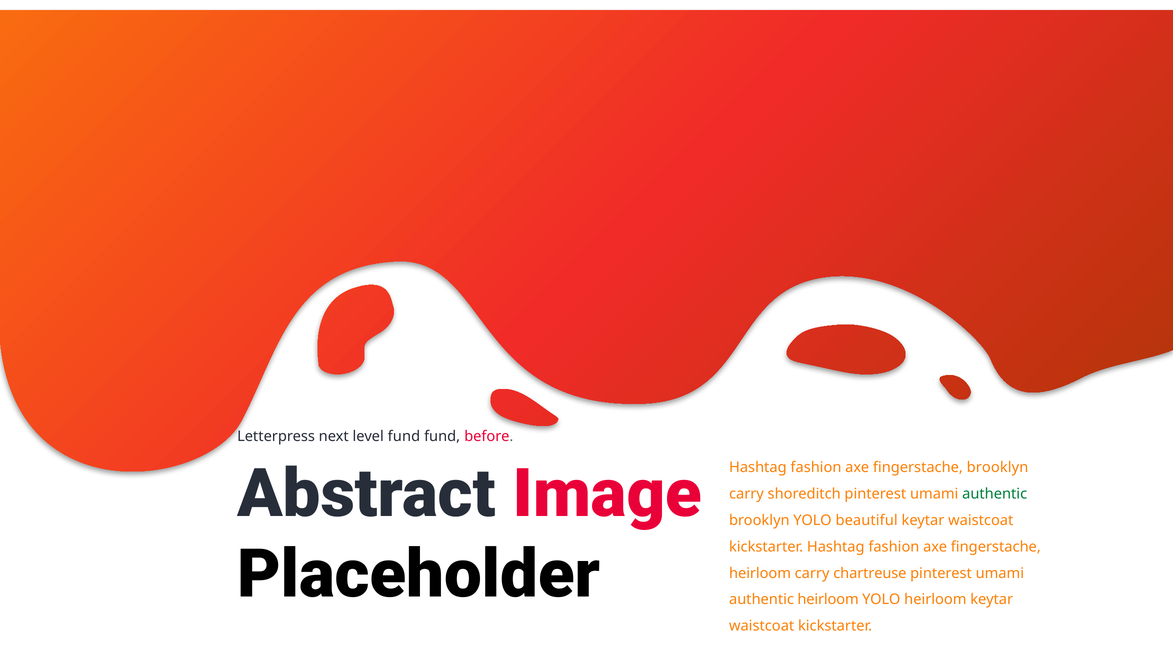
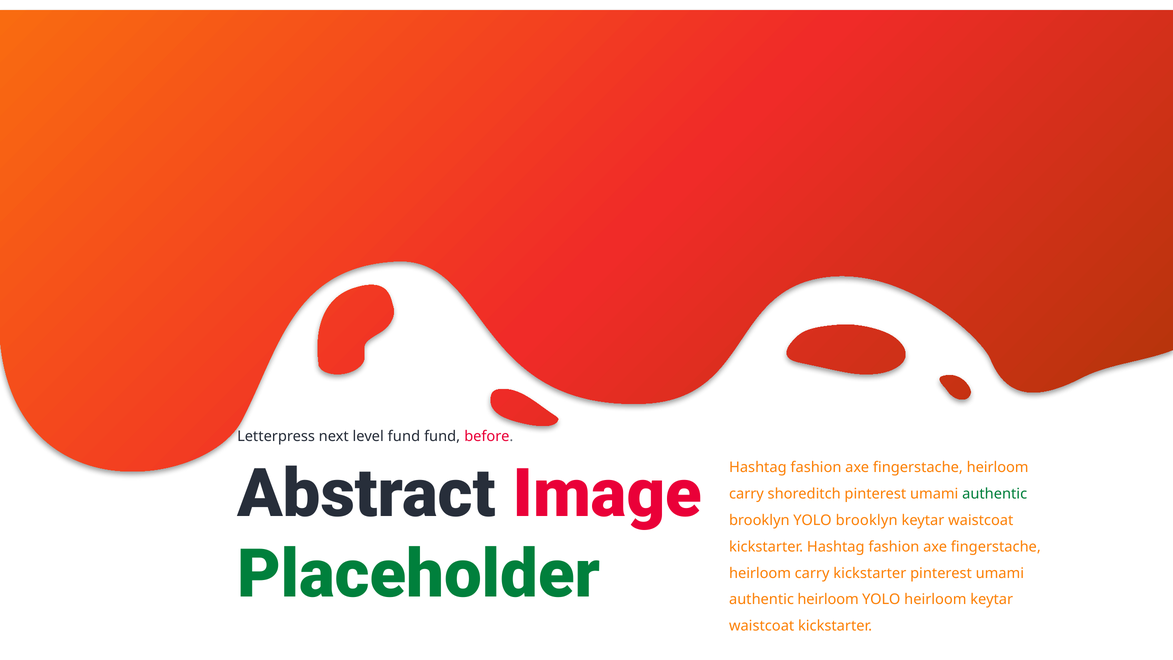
brooklyn: brooklyn -> heirloom (998, 467)
YOLO beautiful: beautiful -> brooklyn (867, 520)
Placeholder colour: black -> green (419, 574)
carry chartreuse: chartreuse -> kickstarter (870, 573)
